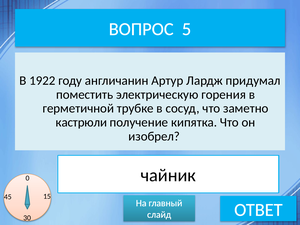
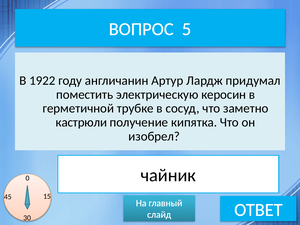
горения: горения -> керосин (224, 95)
